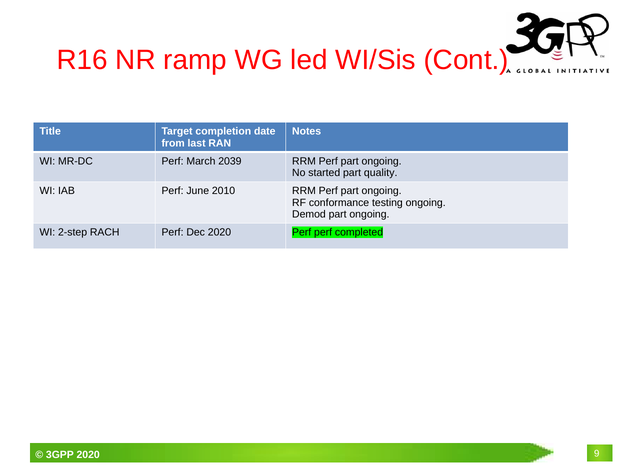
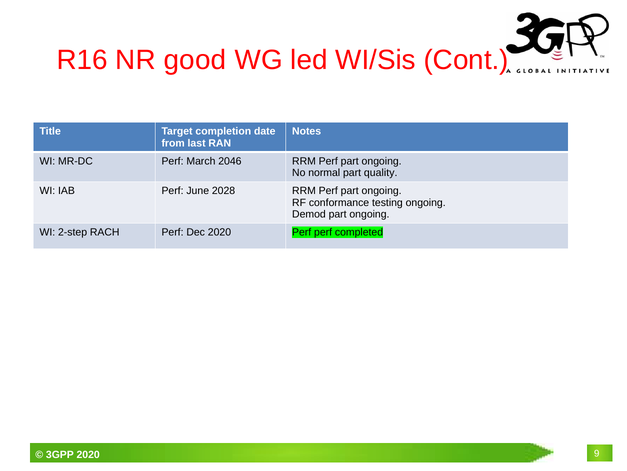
ramp: ramp -> good (195, 60)
2039: 2039 -> 2046 (230, 161)
started: started -> normal (324, 173)
2010: 2010 -> 2028 (224, 191)
